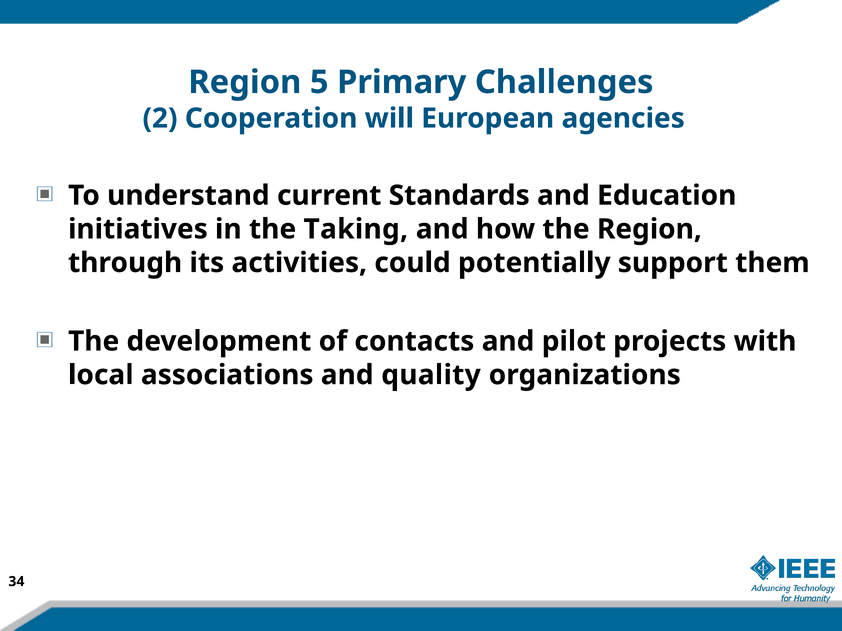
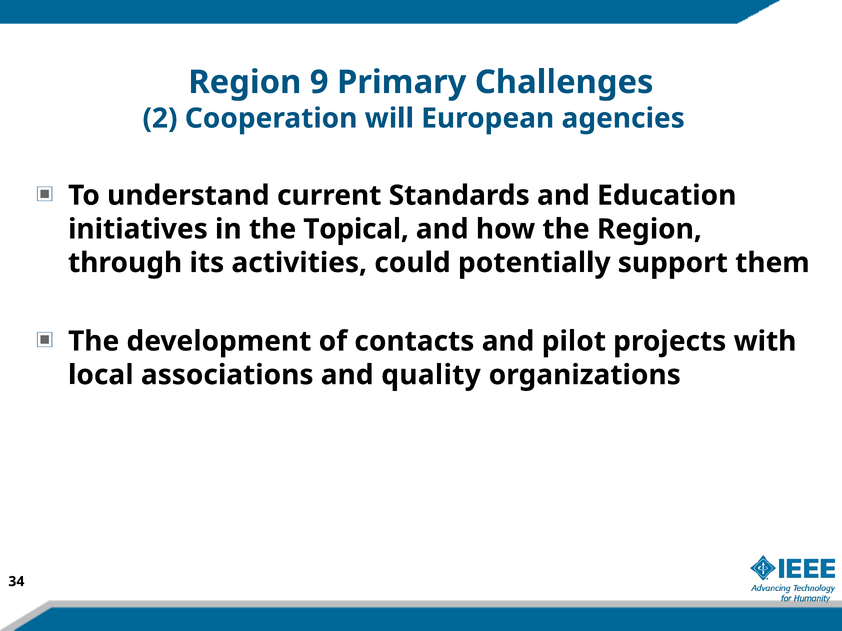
5: 5 -> 9 (319, 82)
Taking: Taking -> Topical (356, 229)
